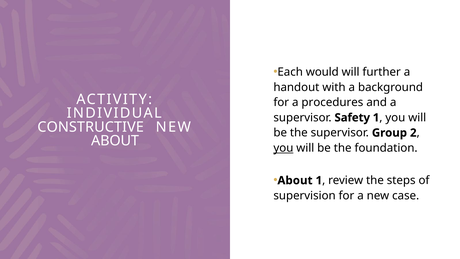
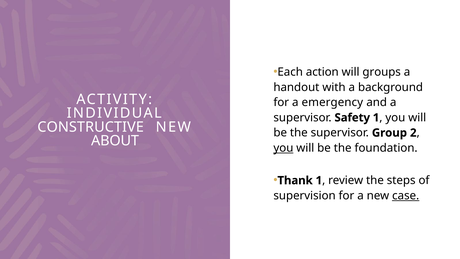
would: would -> action (322, 72)
further: further -> groups (382, 72)
procedures: procedures -> emergency (332, 102)
About: About -> Thank (295, 180)
case underline: none -> present (406, 195)
